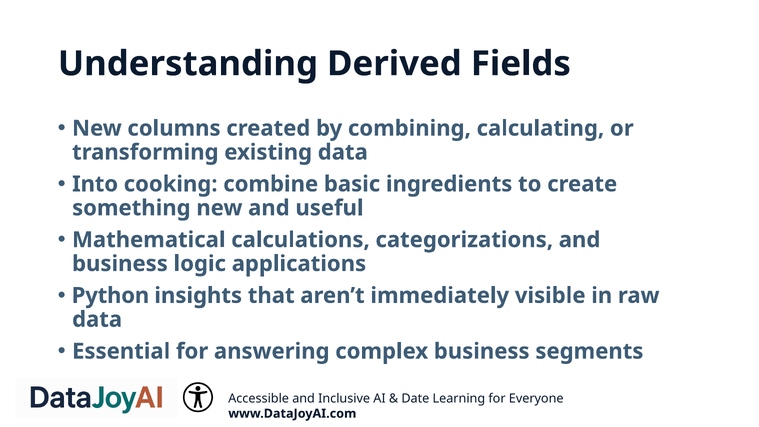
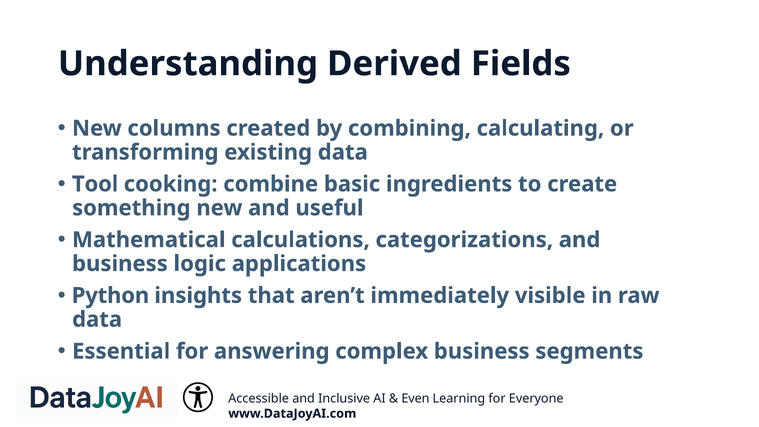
Into: Into -> Tool (95, 184)
Date: Date -> Even (415, 398)
